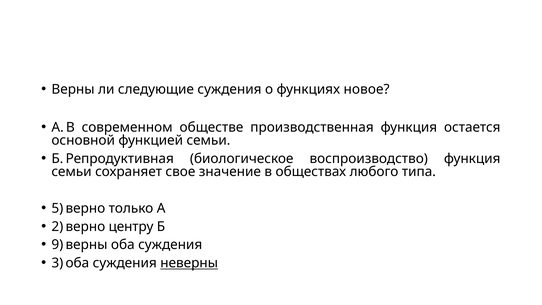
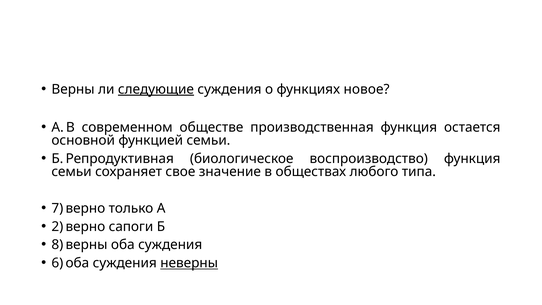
следующие underline: none -> present (156, 89)
5: 5 -> 7 (57, 208)
центру: центру -> сапоги (131, 227)
9: 9 -> 8 (57, 245)
3: 3 -> 6 (57, 263)
